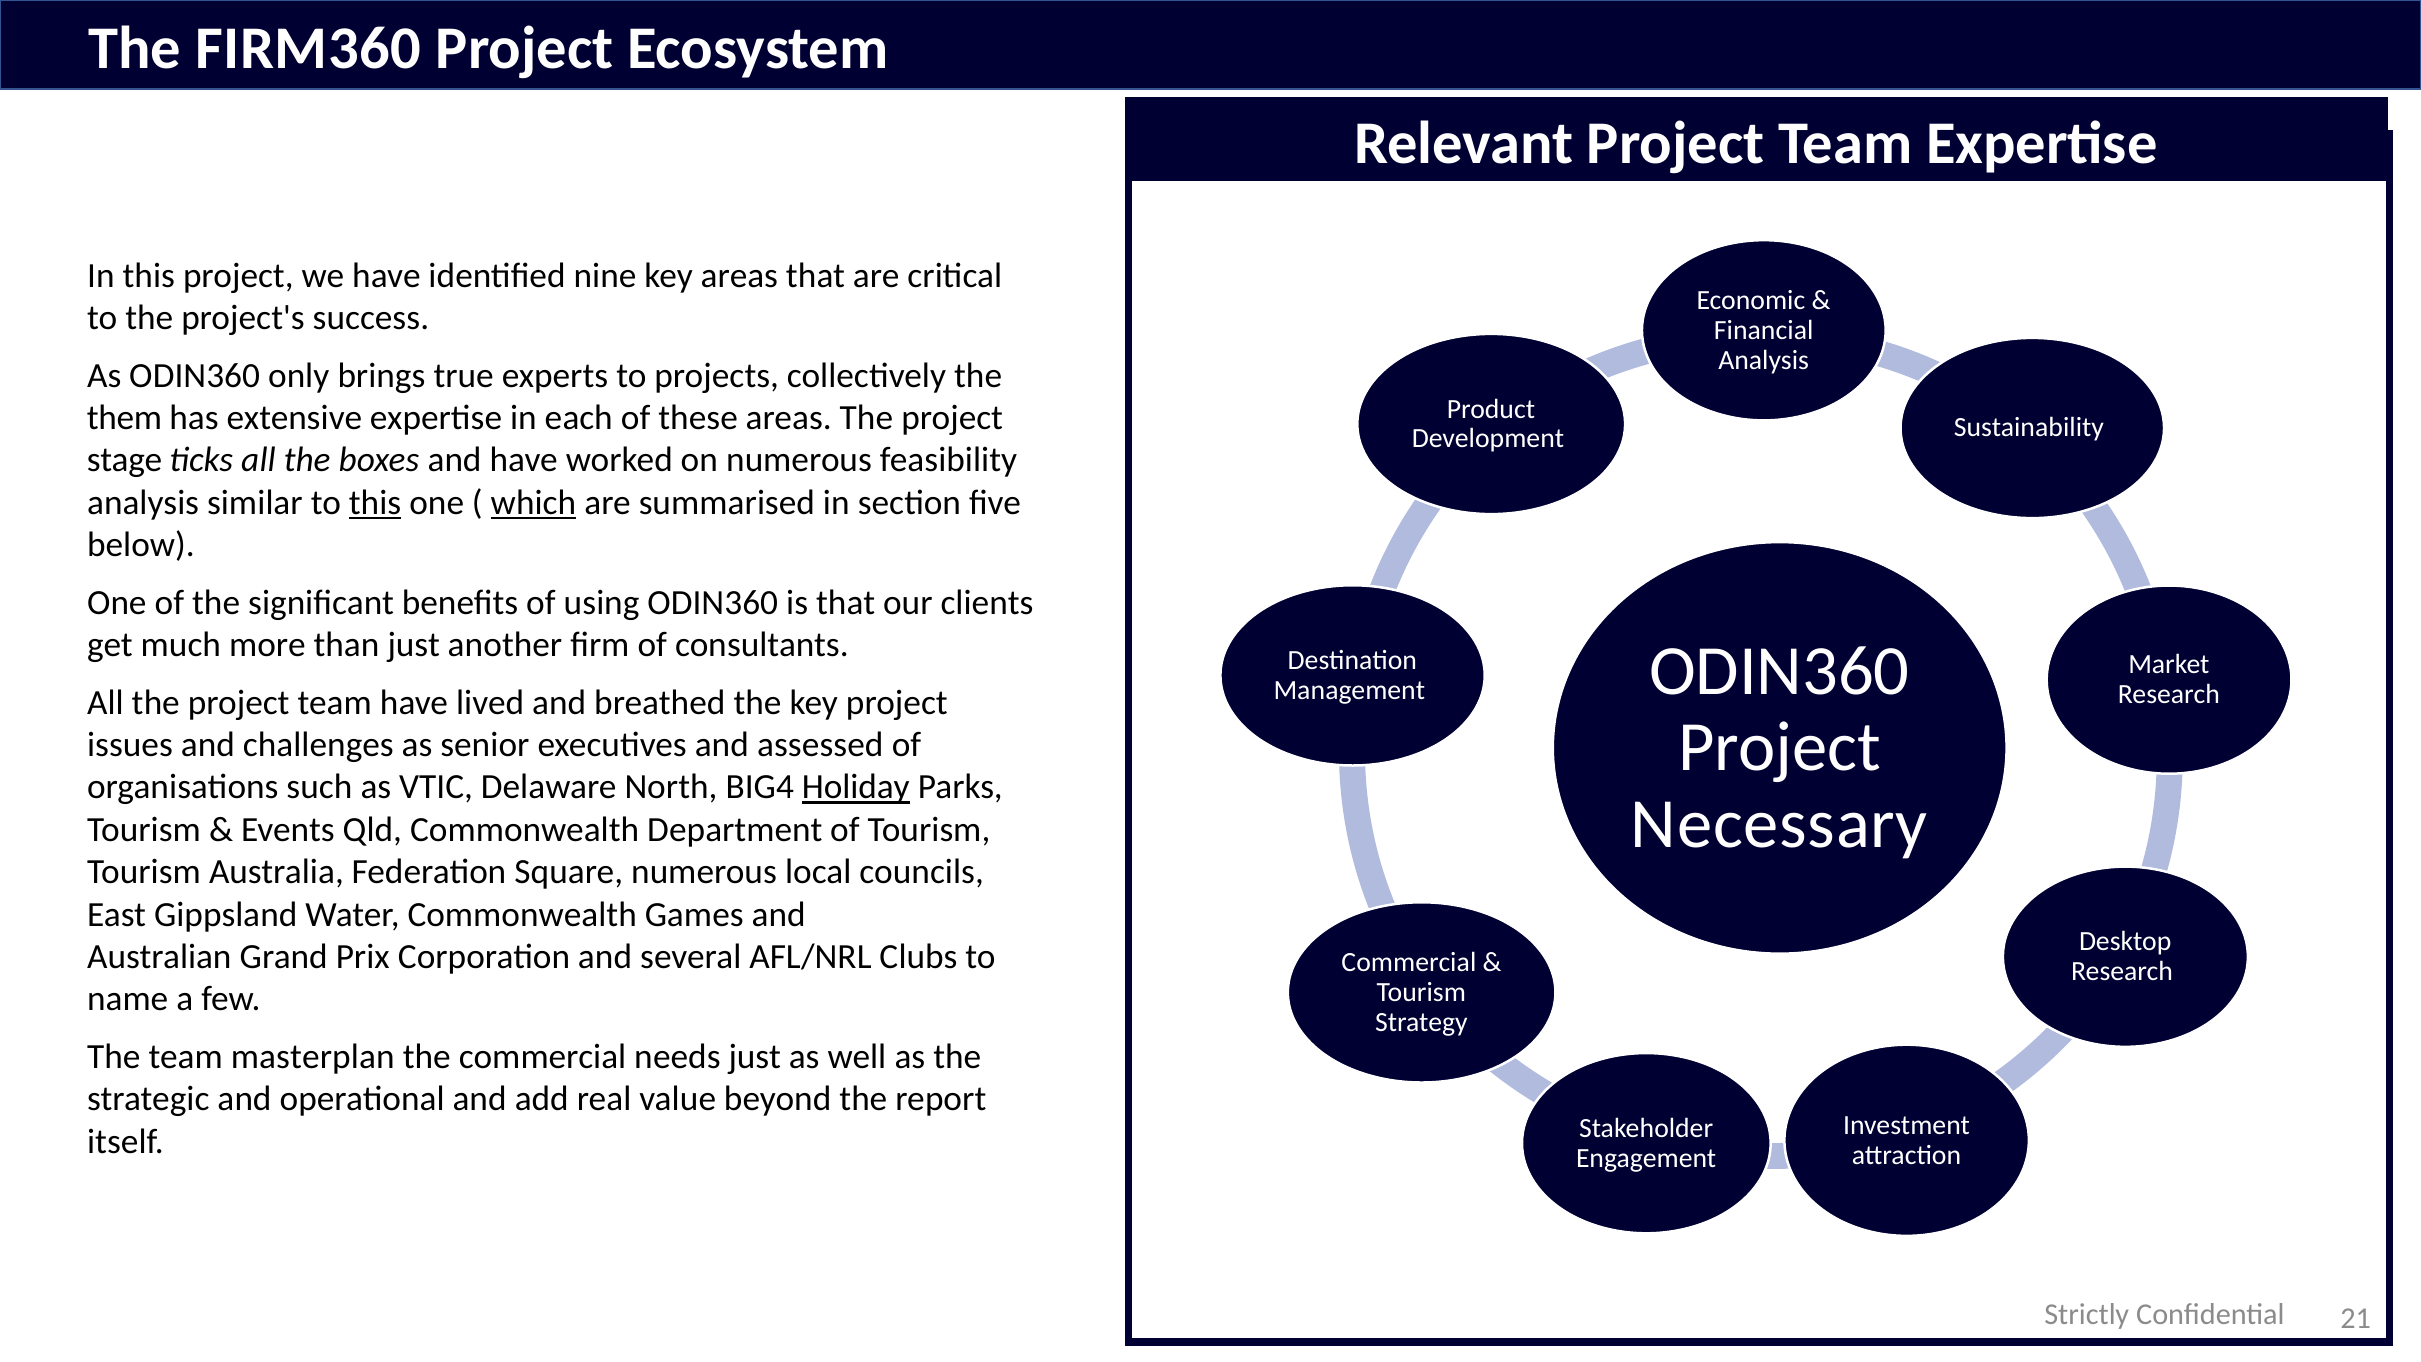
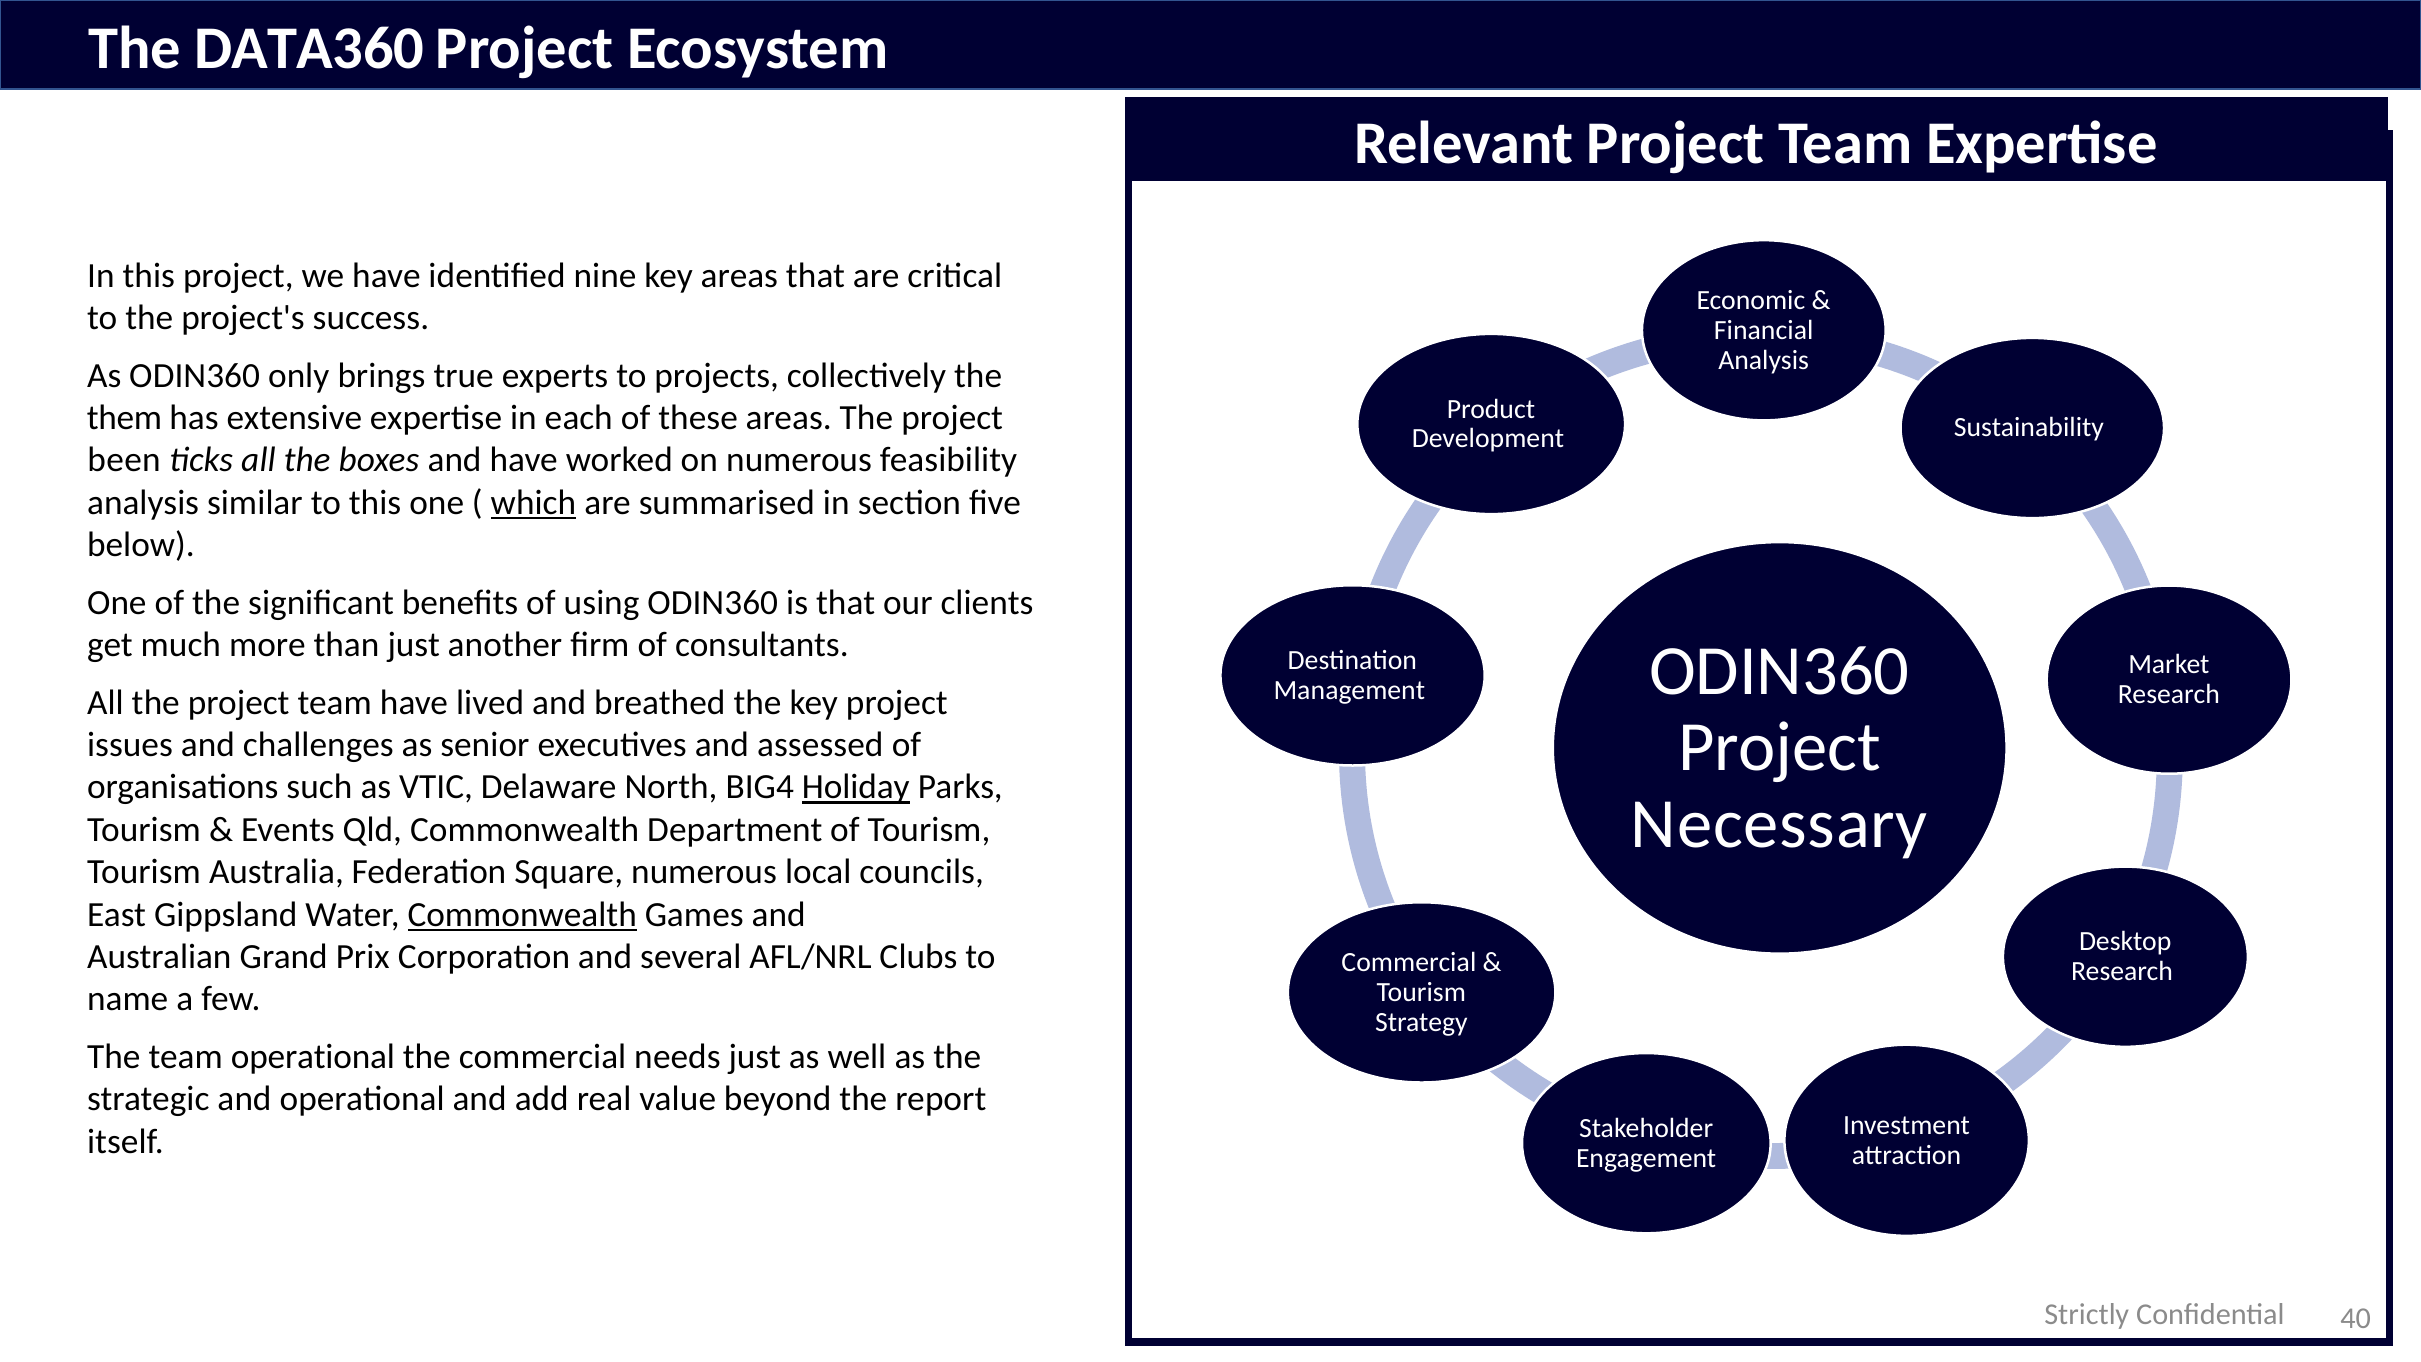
FIRM360: FIRM360 -> DATA360 (309, 49)
stage: stage -> been (124, 460)
this underline: present -> none (375, 503)
Commonwealth underline: none -> present (522, 914)
team masterplan: masterplan -> operational (313, 1057)
21: 21 -> 40 (2356, 1318)
